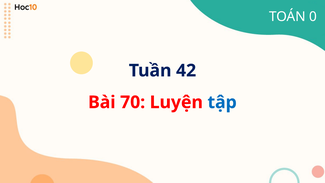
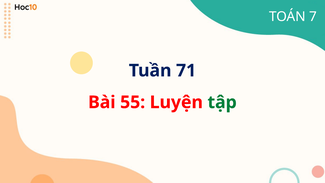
0: 0 -> 7 (313, 17)
42: 42 -> 71 (186, 71)
70: 70 -> 55 (133, 102)
tập colour: blue -> green (222, 102)
